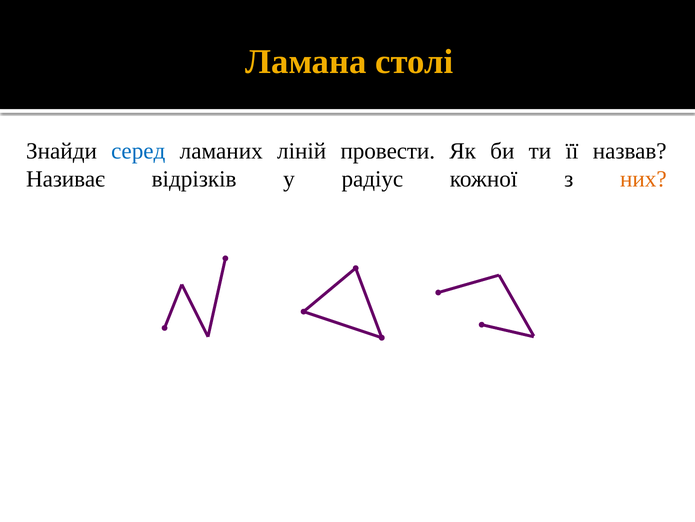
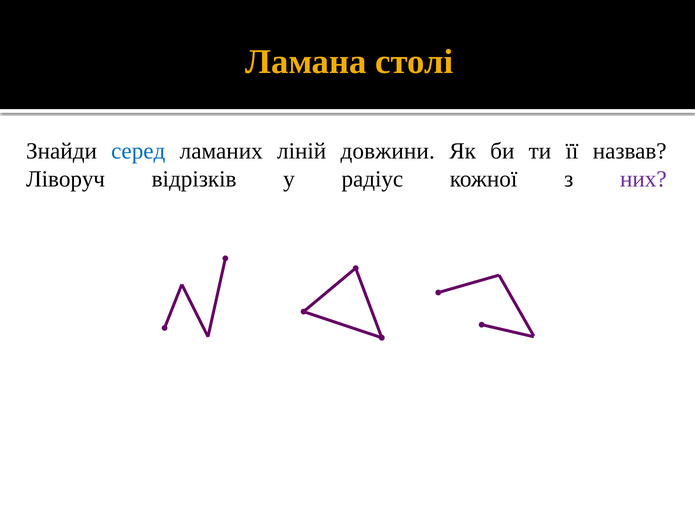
провести: провести -> довжини (388, 151)
Називає: Називає -> Ліворуч (66, 179)
них colour: orange -> purple (643, 179)
